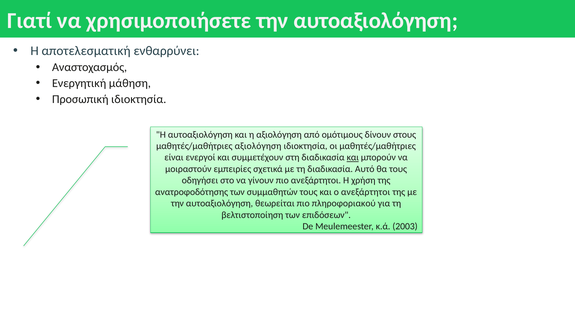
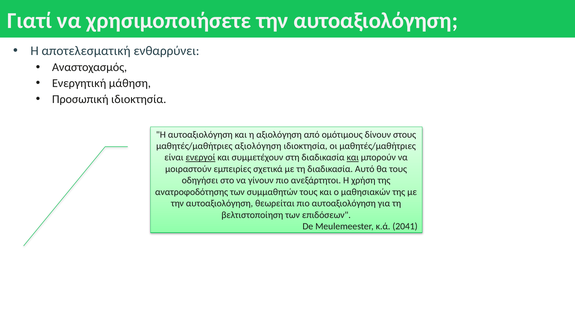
ενεργοί underline: none -> present (200, 158)
ο ανεξάρτητοι: ανεξάρτητοι -> μαθησιακών (366, 192)
πιο πληροφοριακού: πληροφοριακού -> αυτοαξιολόγηση (344, 204)
2003: 2003 -> 2041 (405, 227)
